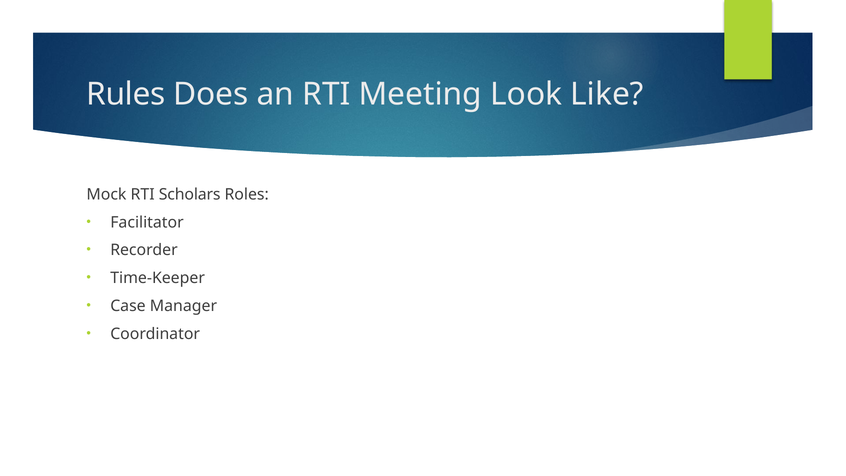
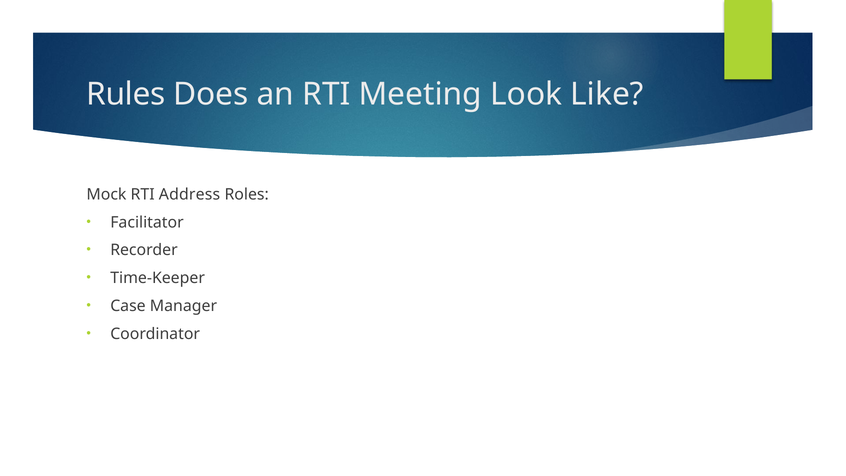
Scholars: Scholars -> Address (190, 194)
